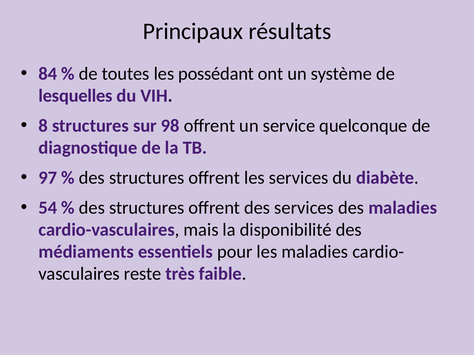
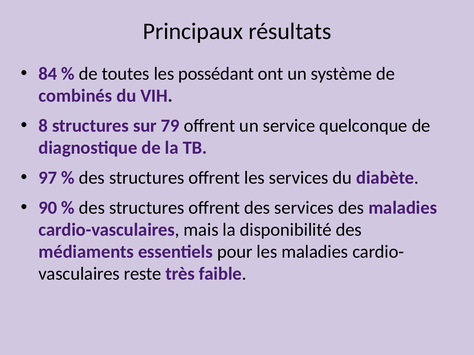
lesquelles: lesquelles -> combinés (75, 96)
98: 98 -> 79 (170, 126)
54: 54 -> 90 (48, 208)
